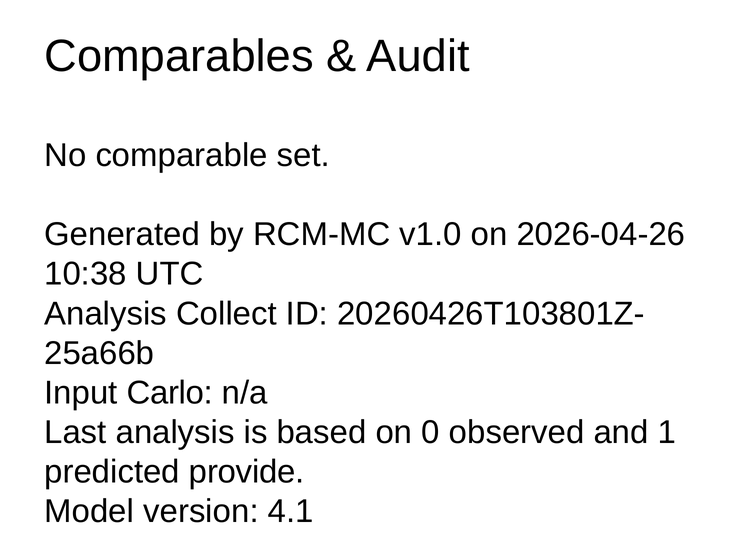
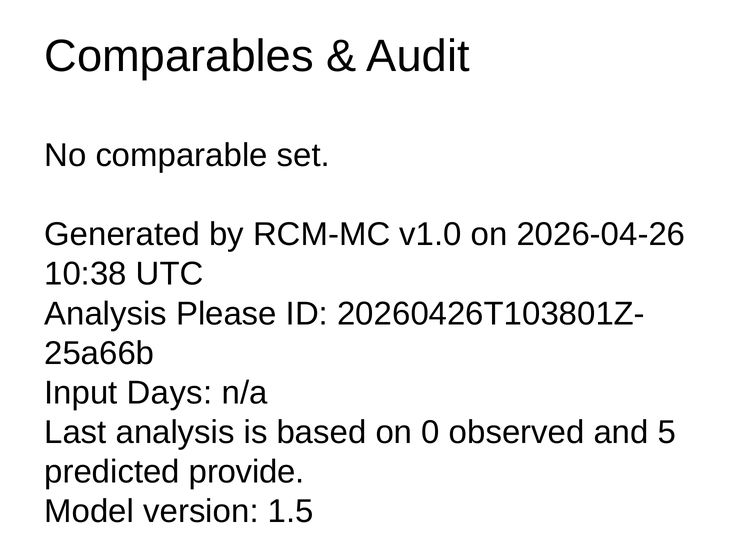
Collect: Collect -> Please (226, 314)
Carlo: Carlo -> Days (170, 393)
1: 1 -> 5 (667, 432)
4.1: 4.1 -> 1.5 (291, 511)
